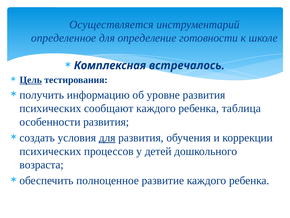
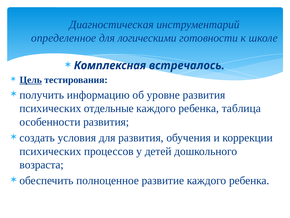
Осуществляется: Осуществляется -> Диагностическая (111, 24)
определение: определение -> логическими (147, 38)
сообщают: сообщают -> отдельные (109, 108)
для underline: present -> none (107, 137)
